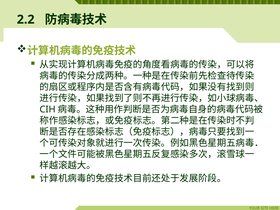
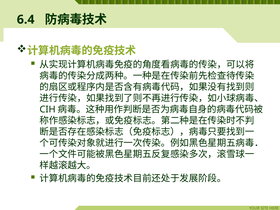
2.2: 2.2 -> 6.4 (26, 20)
